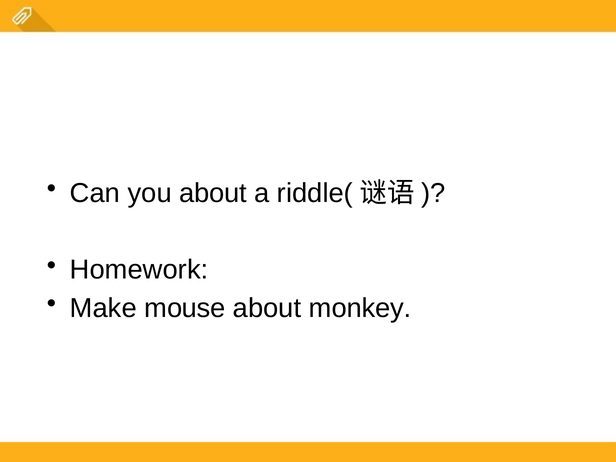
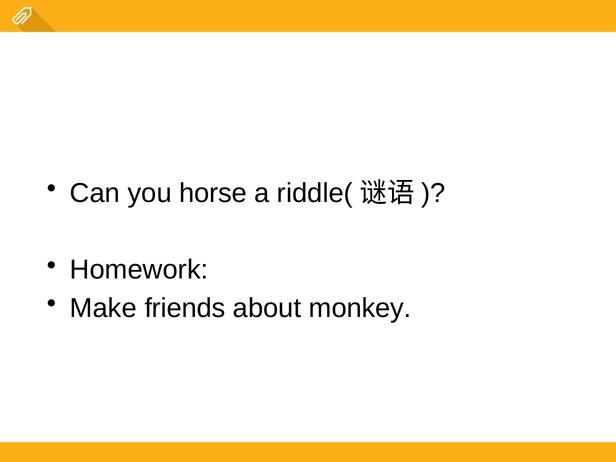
you about: about -> horse (213, 193)
mouse: mouse -> friends (185, 308)
